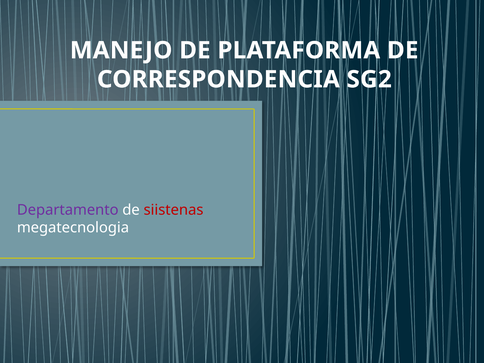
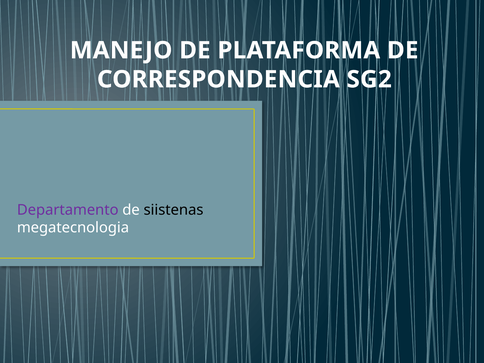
siistenas colour: red -> black (174, 210)
